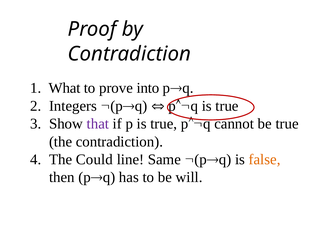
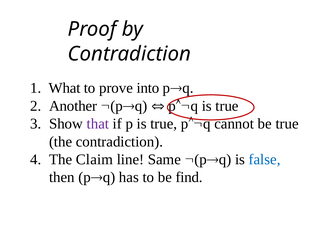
Integers: Integers -> Another (73, 106)
Could: Could -> Claim (94, 160)
false colour: orange -> blue (265, 160)
will: will -> find (189, 178)
